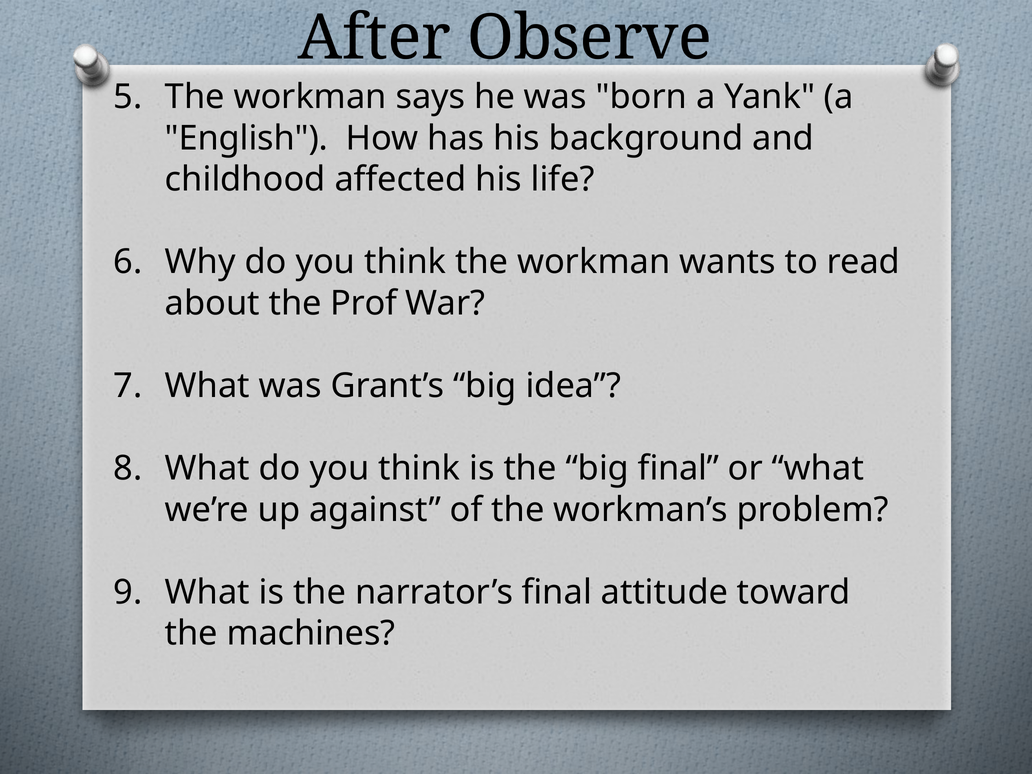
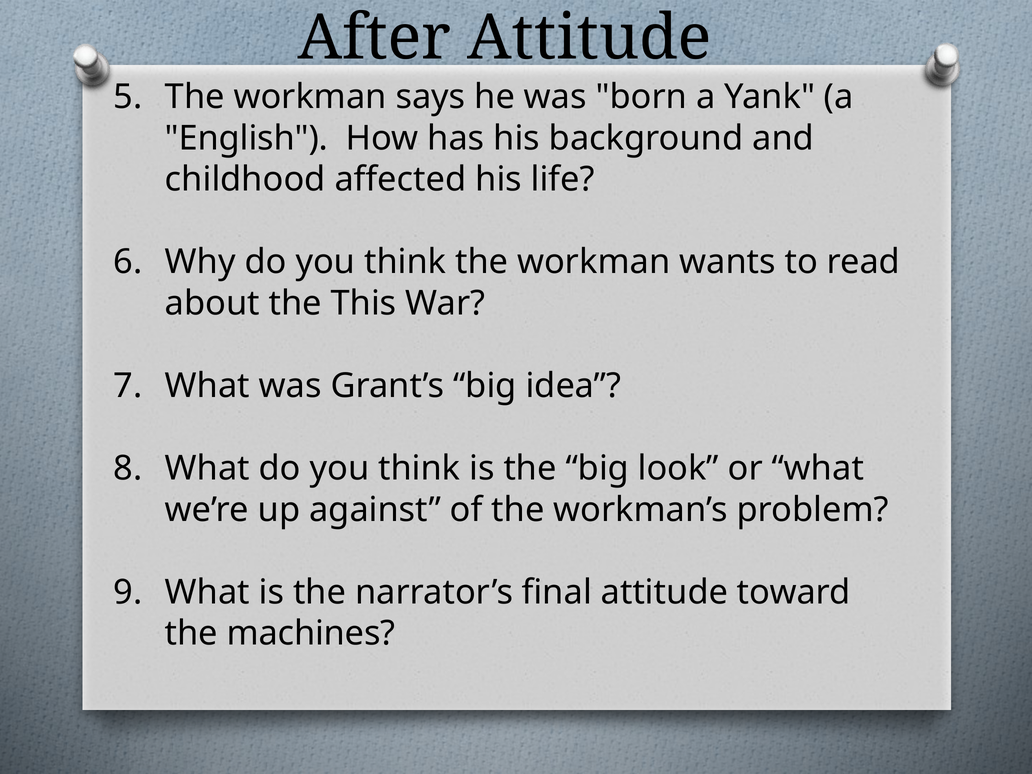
After Observe: Observe -> Attitude (590, 38)
Prof: Prof -> This (364, 303)
big final: final -> look (678, 468)
